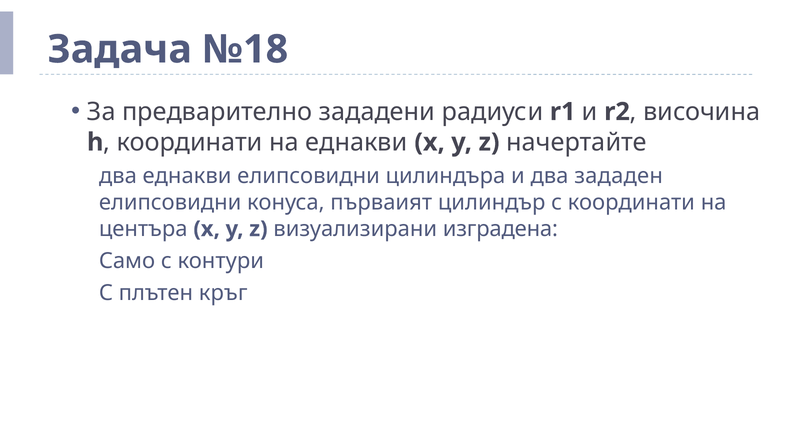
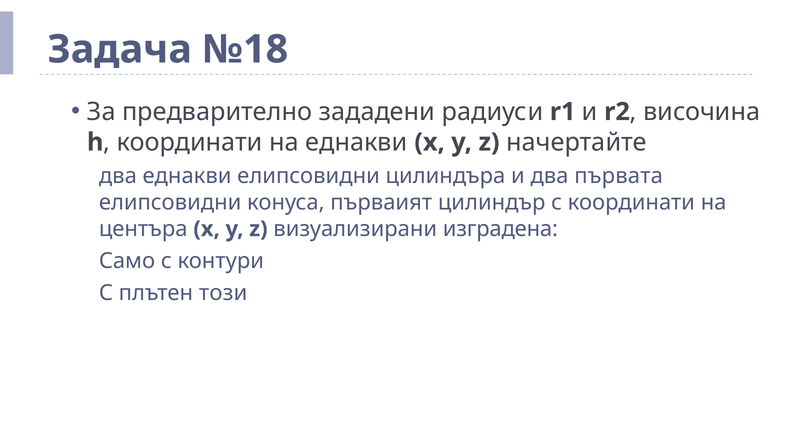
зададен: зададен -> първата (619, 176)
кръг: кръг -> този (223, 293)
